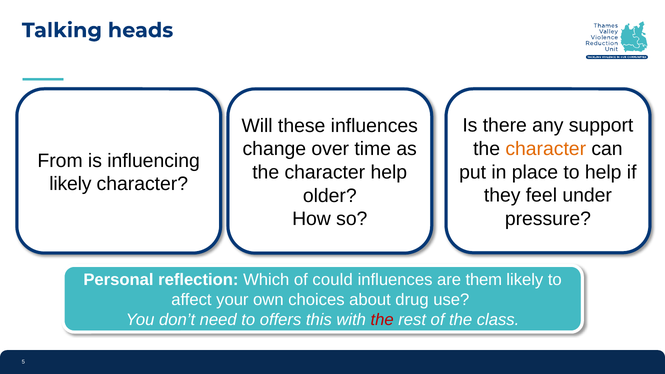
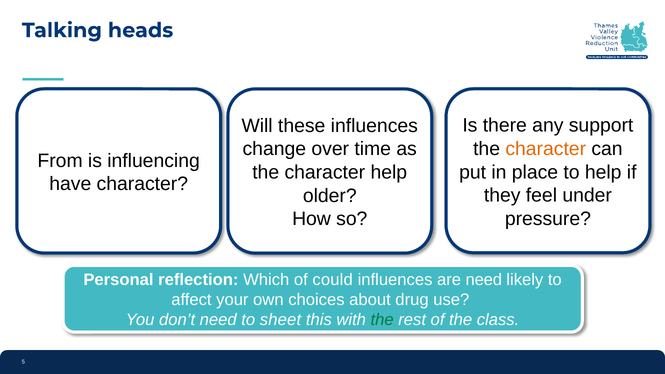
likely: likely -> have (70, 184)
are them: them -> need (484, 280)
offers: offers -> sheet (280, 320)
the colour: red -> green (382, 320)
